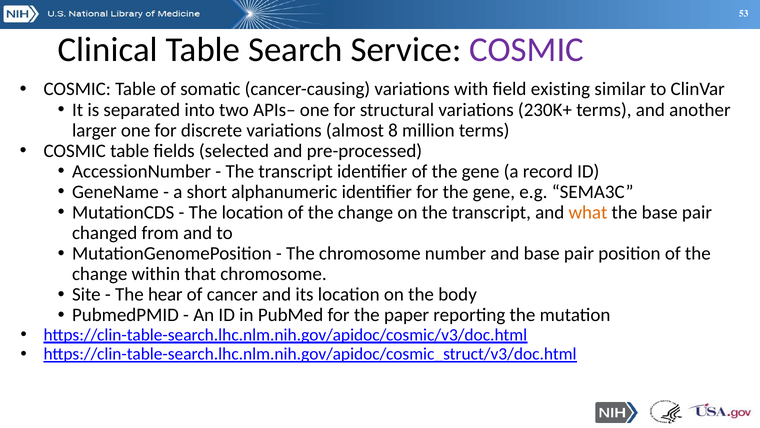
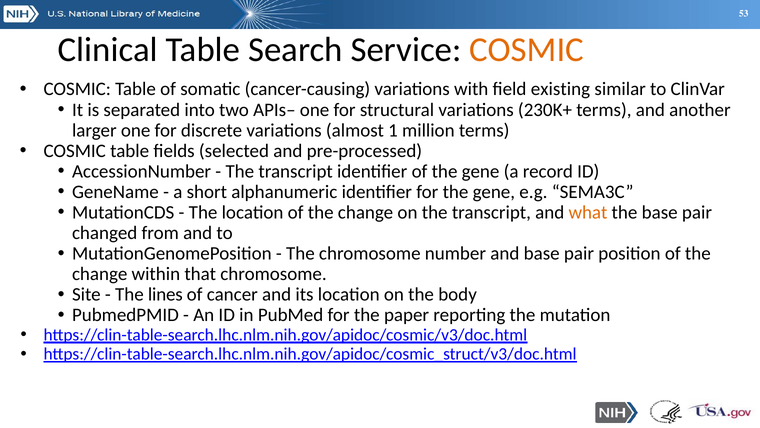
COSMIC colour: purple -> orange (527, 50)
8: 8 -> 1 (393, 130)
hear: hear -> lines (165, 294)
